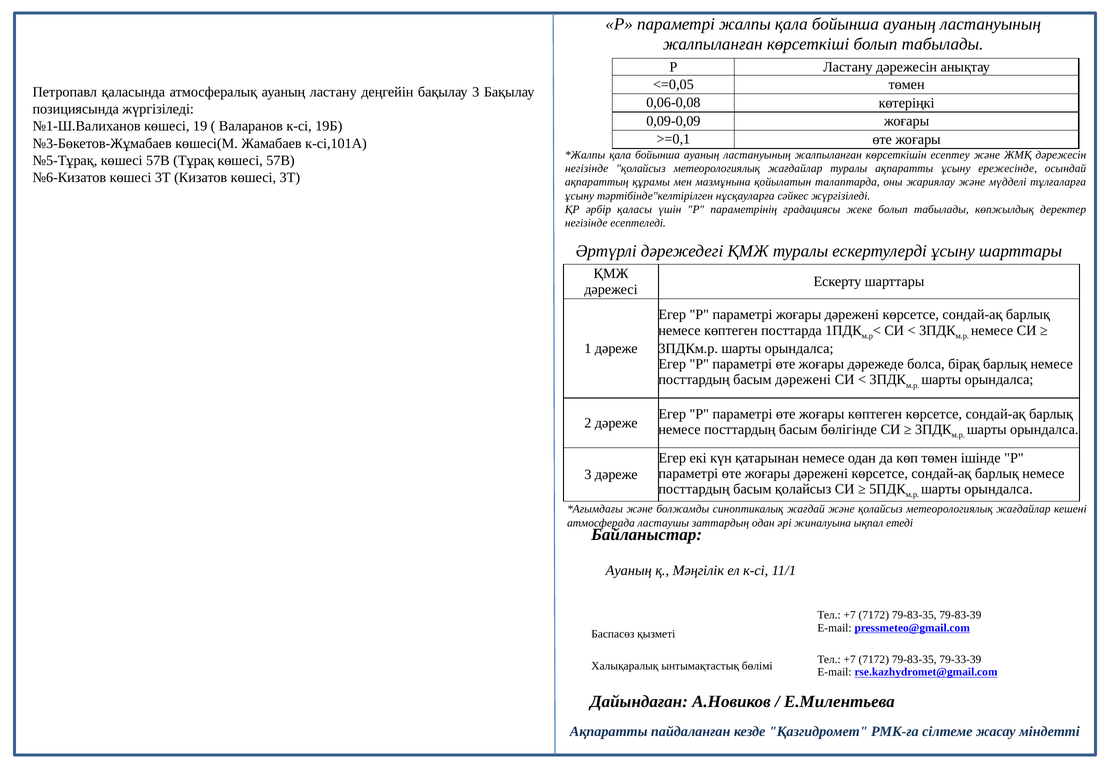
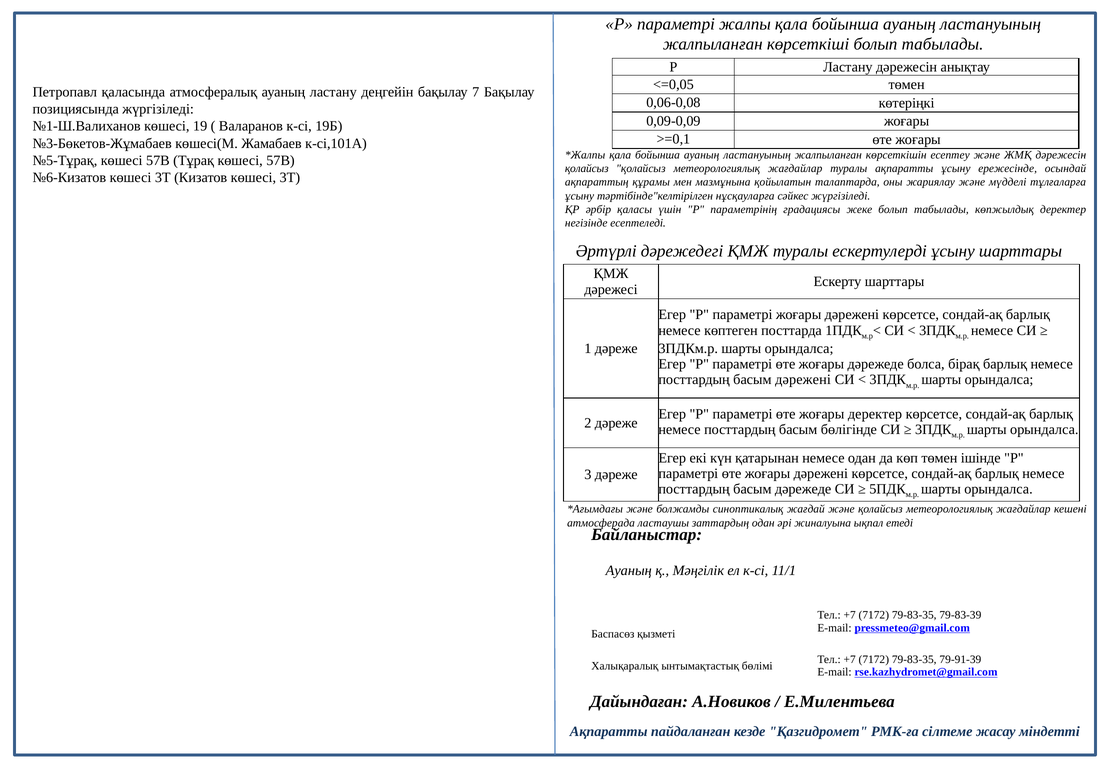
бақылау 3: 3 -> 7 (476, 92)
негізінде: негізінде -> қолайсыз (587, 169)
жоғары көптеген: көптеген -> деректер (875, 414)
басым қолайсыз: қолайсыз -> дәрежеде (803, 489)
79-33-39: 79-33-39 -> 79-91-39 (960, 660)
